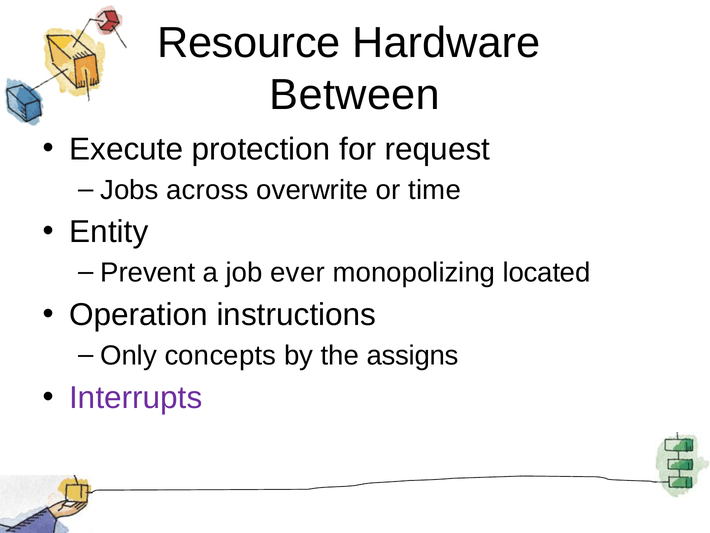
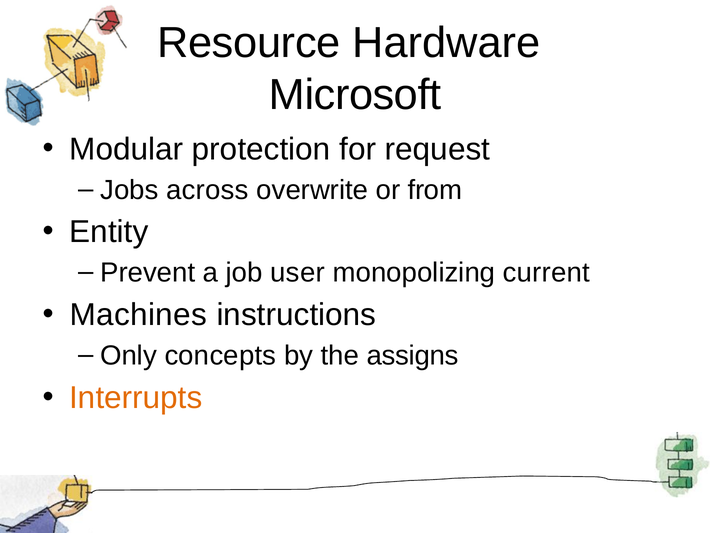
Between: Between -> Microsoft (355, 95)
Execute: Execute -> Modular (126, 149)
time: time -> from (435, 190)
ever: ever -> user (298, 273)
located: located -> current (546, 273)
Operation: Operation -> Machines (138, 315)
Interrupts colour: purple -> orange (136, 398)
